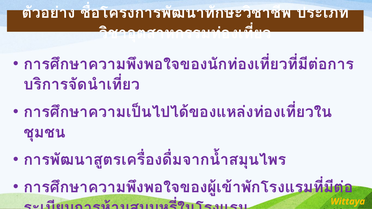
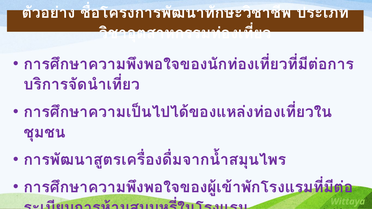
Wittaya colour: yellow -> light green (348, 202)
